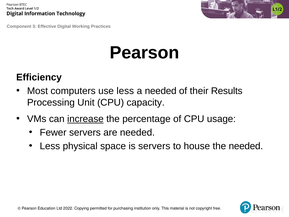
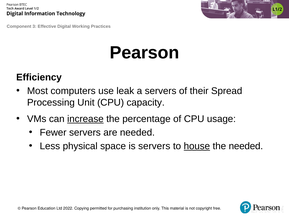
use less: less -> leak (125, 91)
a needed: needed -> servers (161, 91)
Results: Results -> Spread (227, 91)
house underline: none -> present (197, 146)
